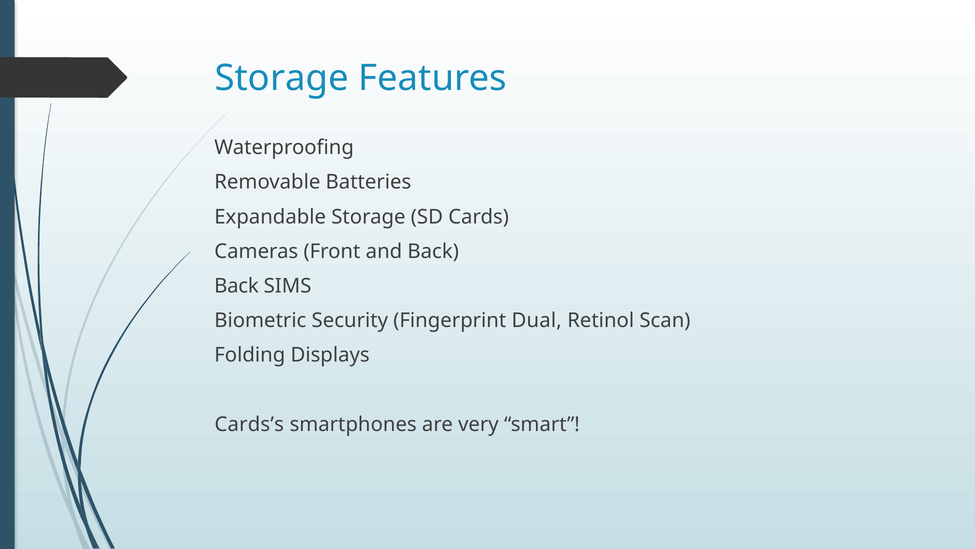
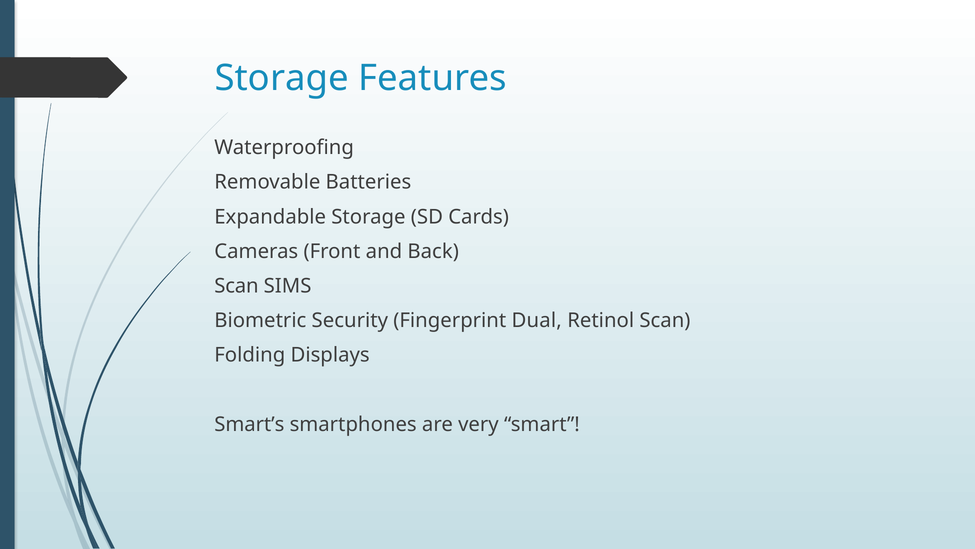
Back: Back -> Scan (236, 286)
Cards’s: Cards’s -> Smart’s (249, 424)
